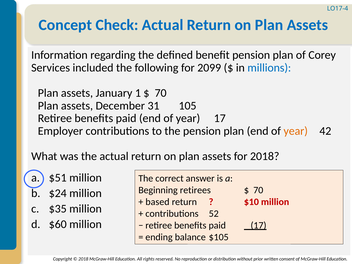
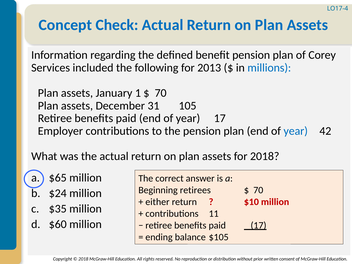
2099: 2099 -> 2013 (209, 68)
year colour: orange -> blue (296, 131)
$51: $51 -> $65 (58, 178)
based: based -> either (158, 202)
52: 52 -> 11 (214, 214)
